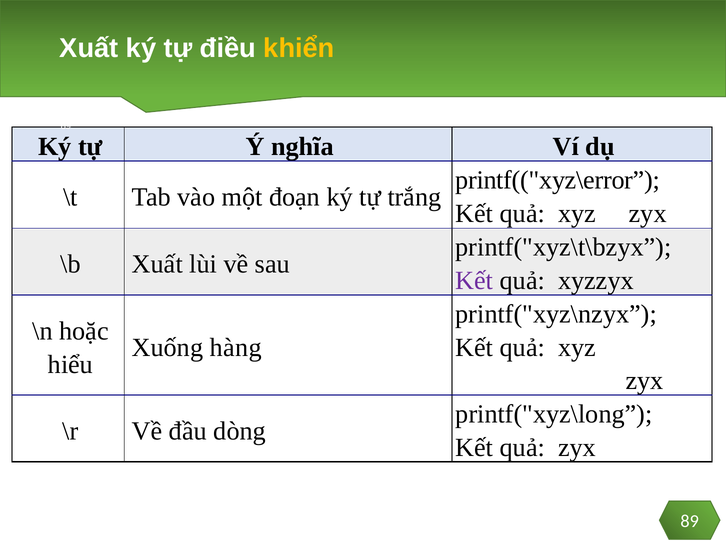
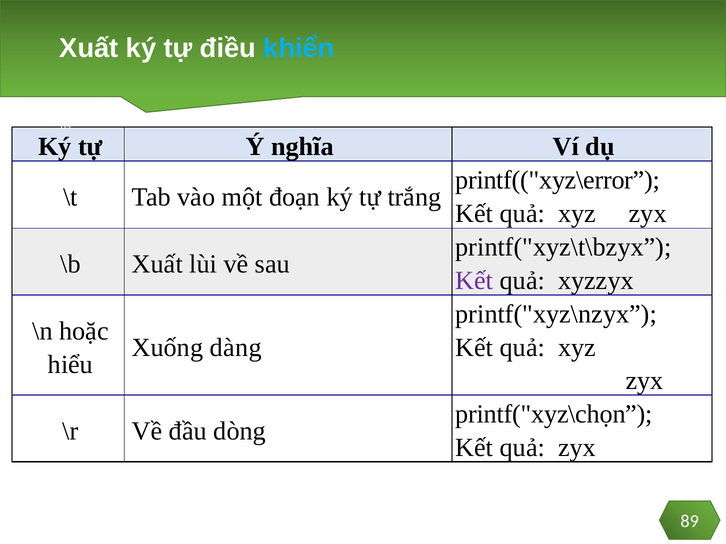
khiển colour: yellow -> light blue (299, 48)
hàng: hàng -> dàng (236, 348)
printf("xyz\long: printf("xyz\long -> printf("xyz\chọn (554, 415)
